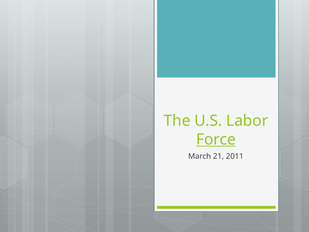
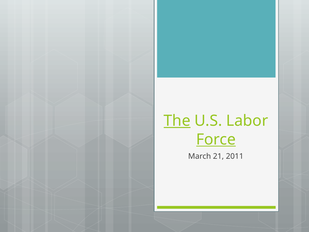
The underline: none -> present (177, 121)
